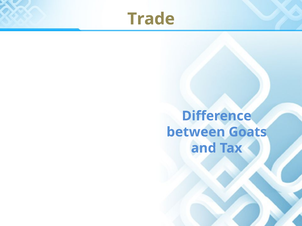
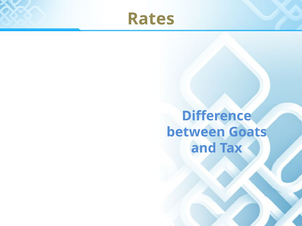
Trade: Trade -> Rates (151, 19)
